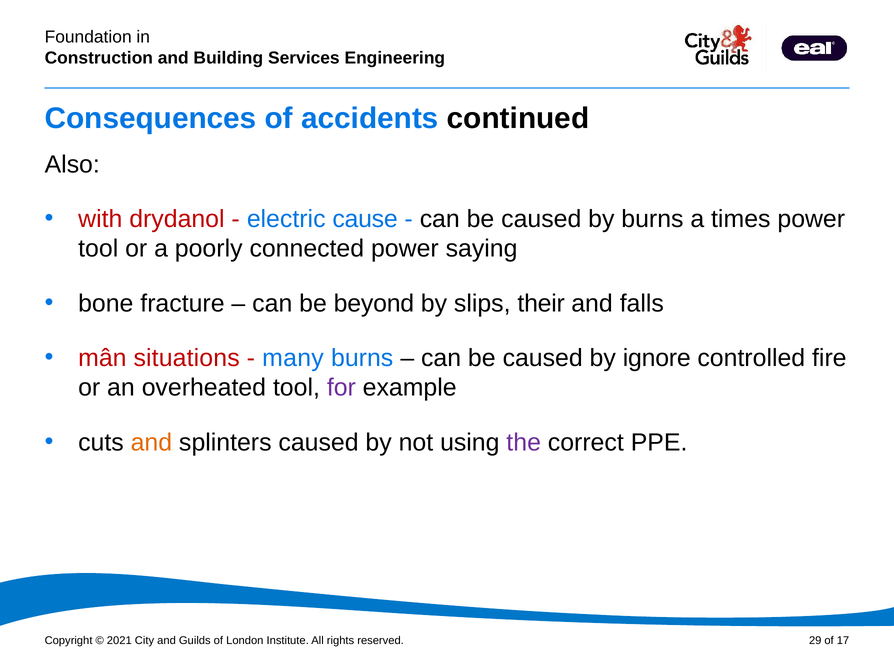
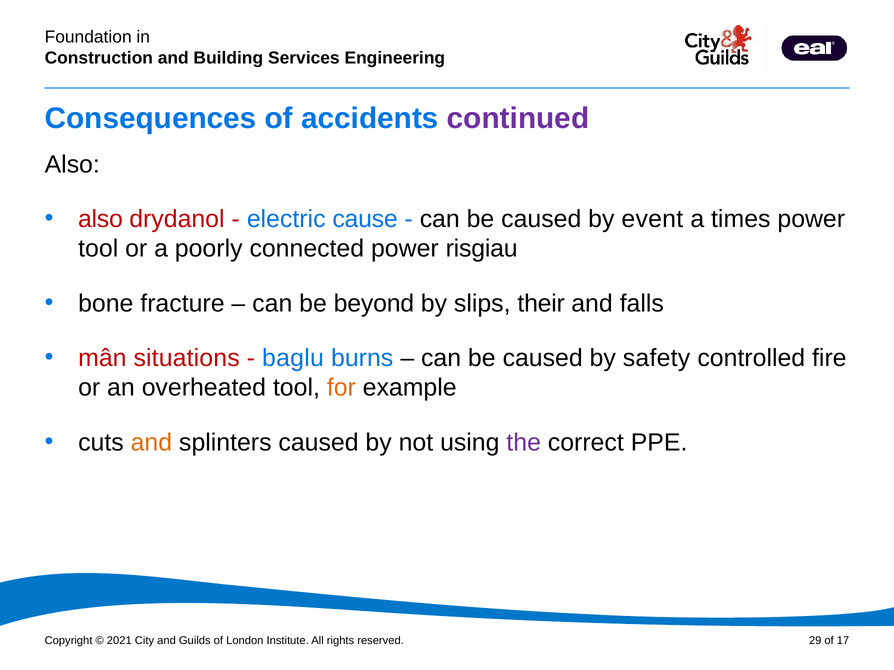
continued colour: black -> purple (518, 119)
with: with -> also (100, 219)
by burns: burns -> event (652, 219)
saying: saying -> risgiau (482, 249)
many: many -> baglu (293, 358)
ignore: ignore -> safety (657, 358)
for colour: purple -> orange (341, 388)
